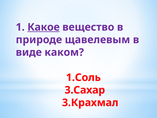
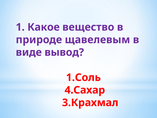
Какое underline: present -> none (44, 27)
каком: каком -> вывод (64, 52)
3.Сахар: 3.Сахар -> 4.Сахар (85, 90)
